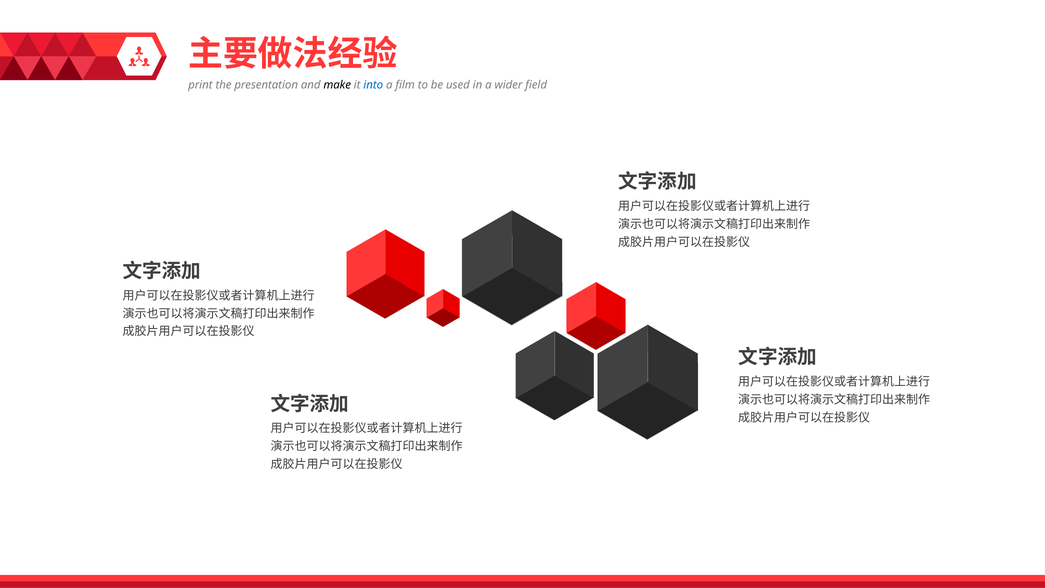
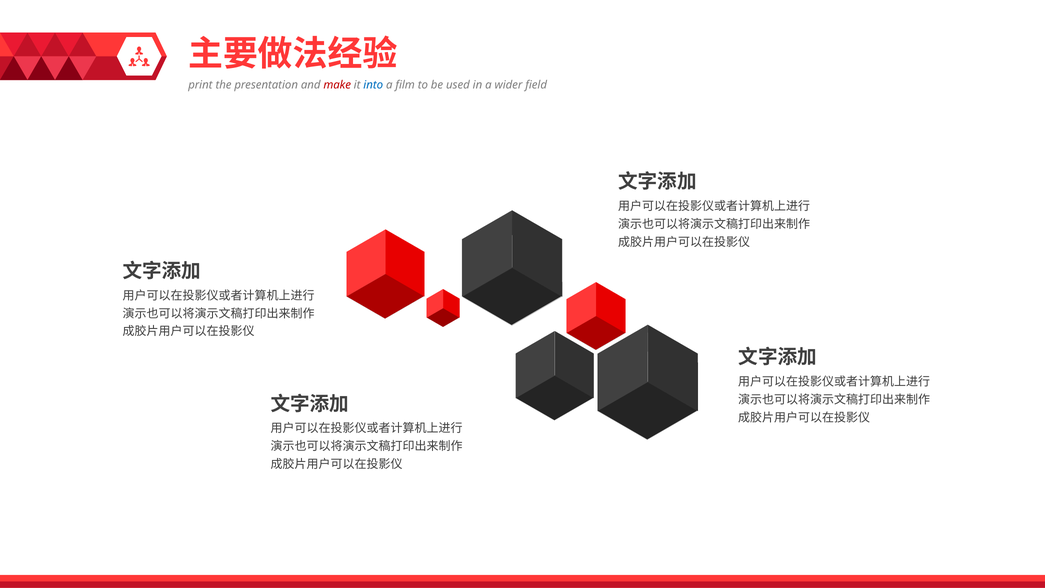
make colour: black -> red (337, 85)
